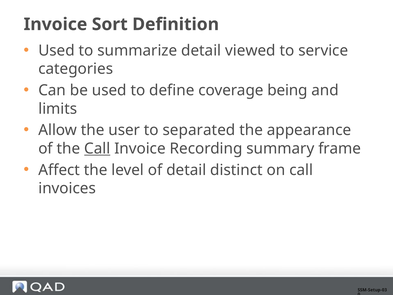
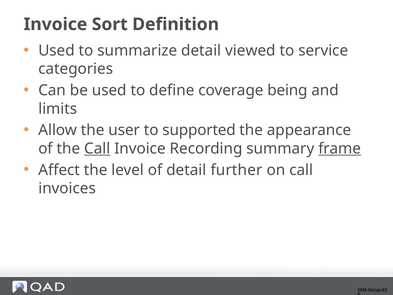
separated: separated -> supported (199, 130)
frame underline: none -> present (340, 148)
distinct: distinct -> further (236, 170)
